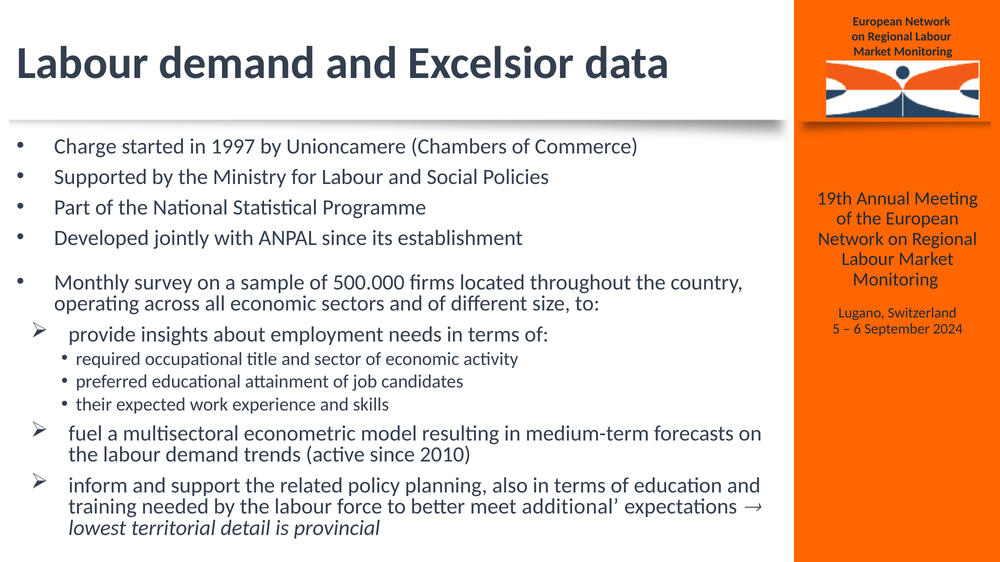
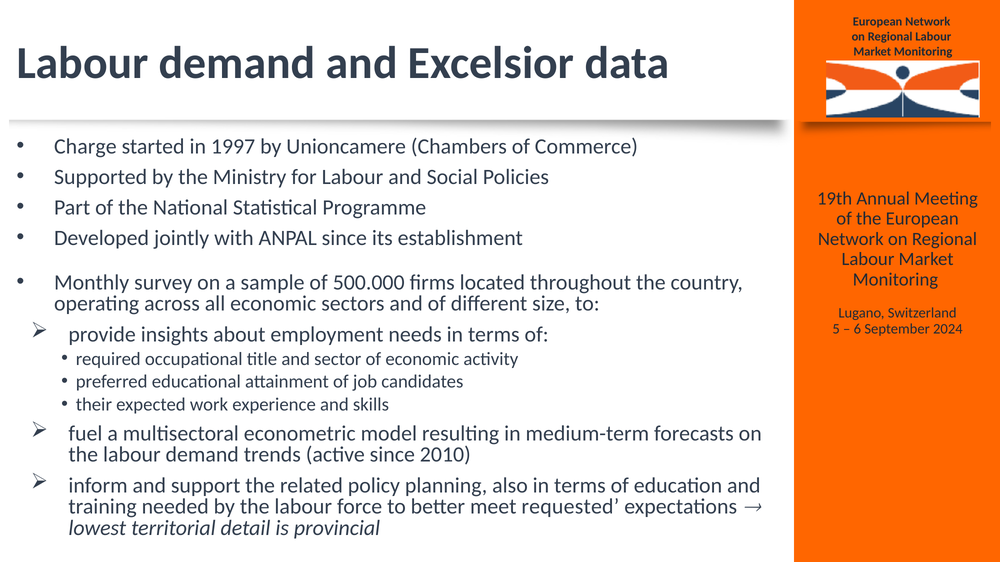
additional: additional -> requested (570, 507)
